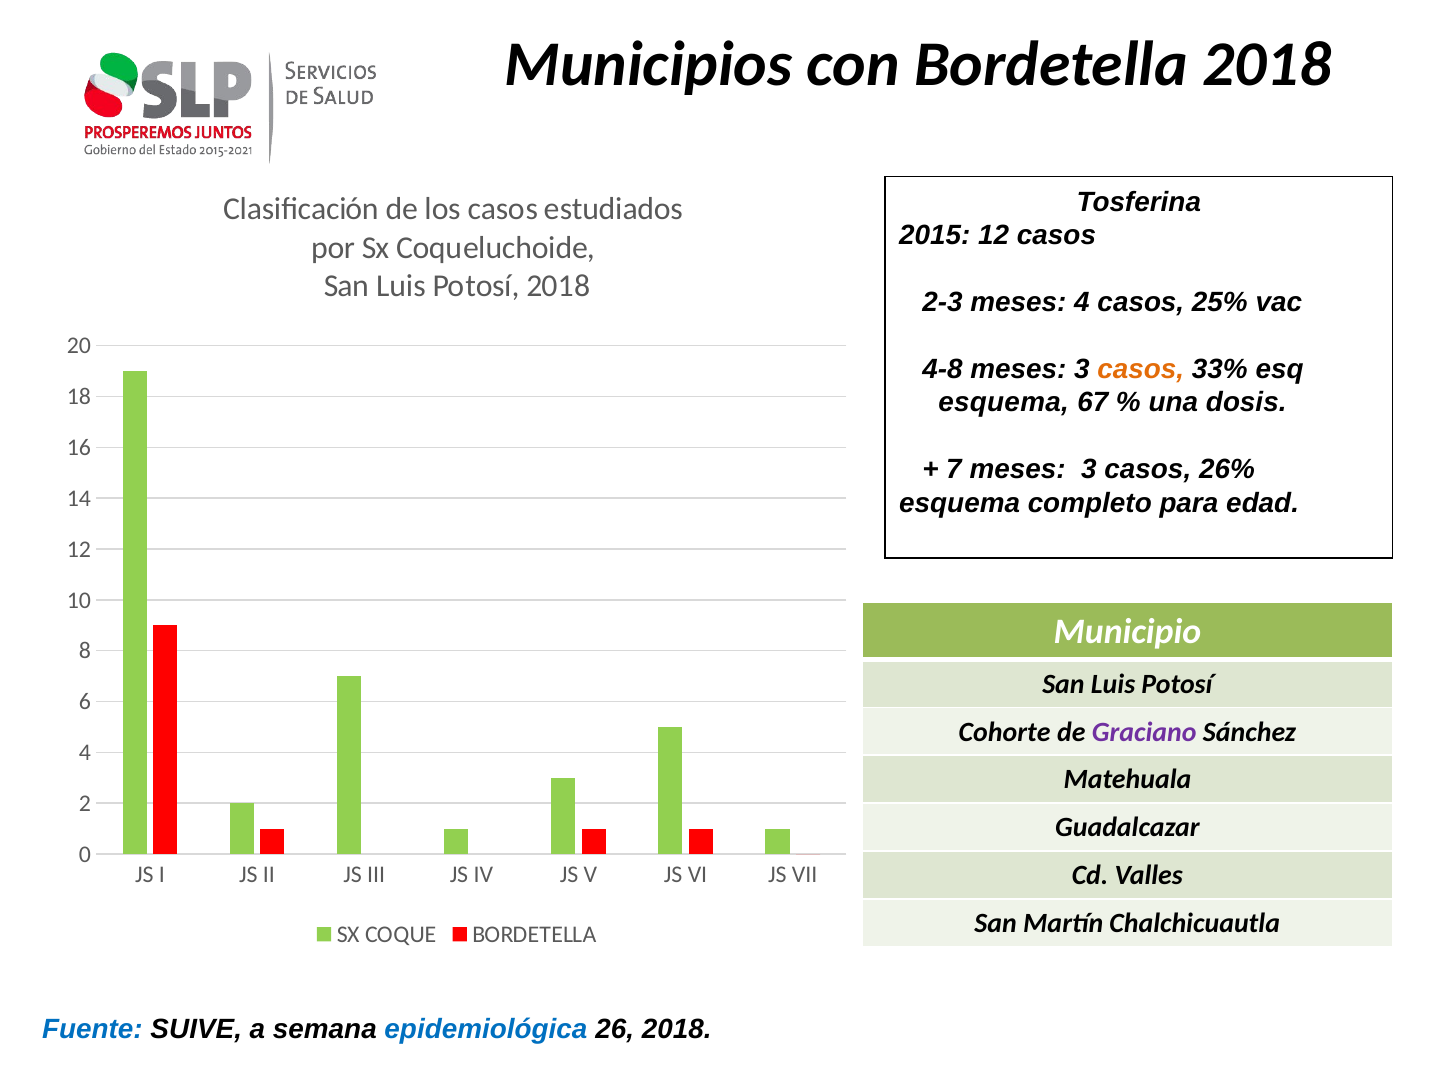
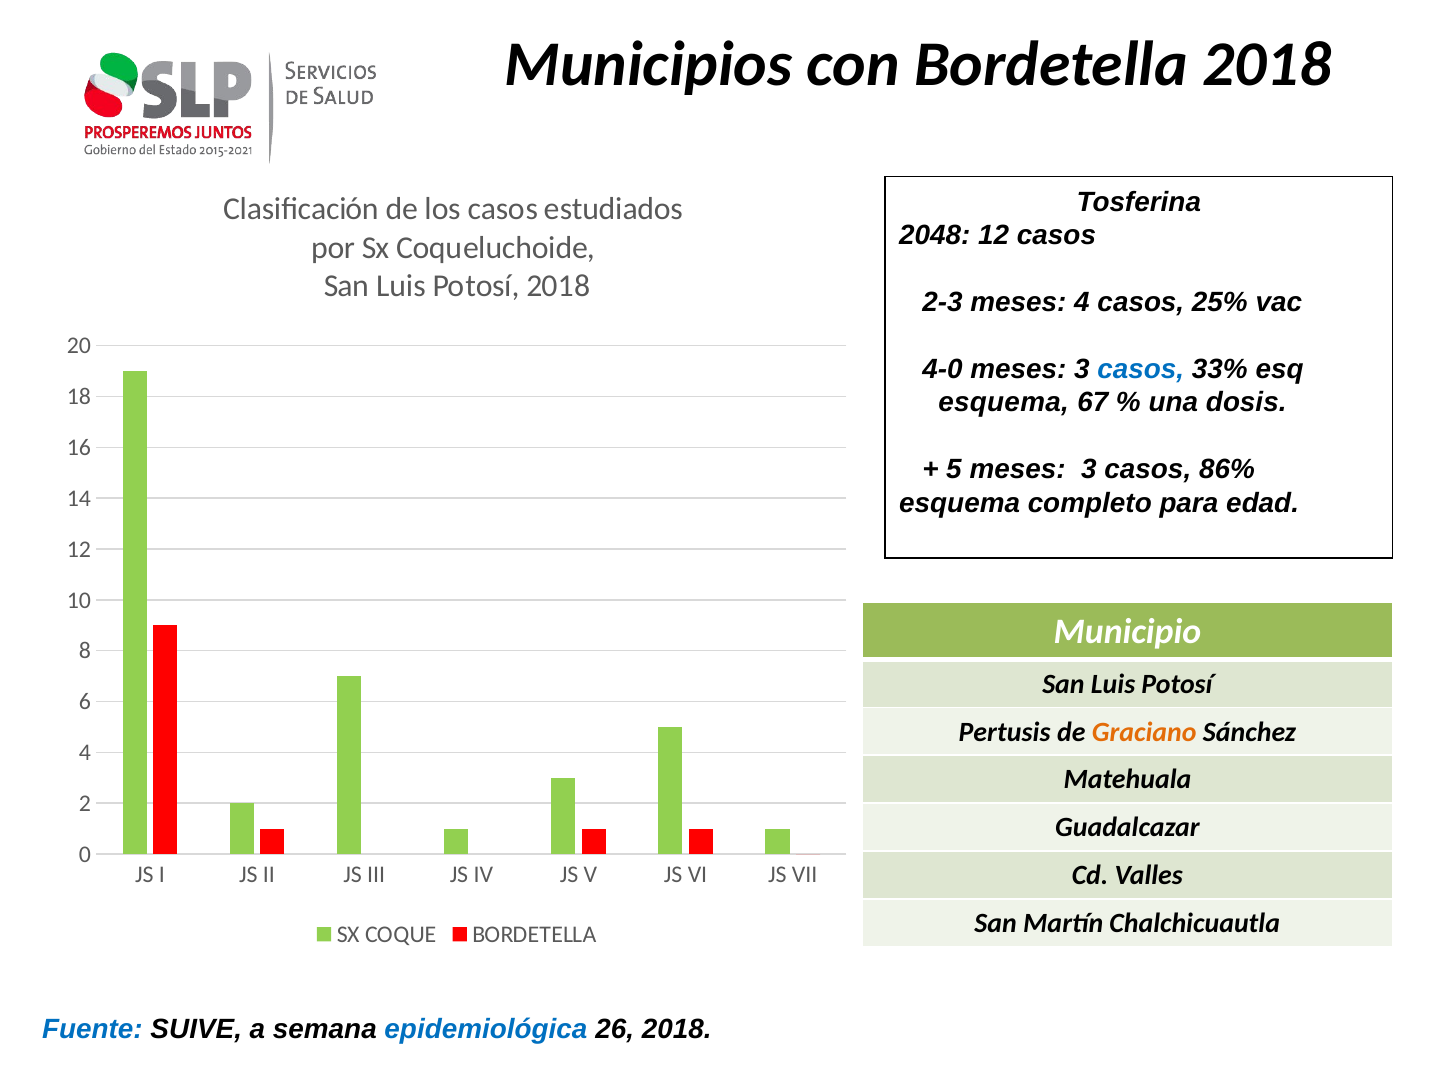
2015: 2015 -> 2048 (935, 235)
4-8: 4-8 -> 4-0 (943, 369)
casos colour: orange -> blue (1141, 369)
7: 7 -> 5 (954, 470)
26%: 26% -> 86% (1227, 470)
Cohorte: Cohorte -> Pertusis (1005, 732)
Graciano colour: purple -> orange (1144, 732)
